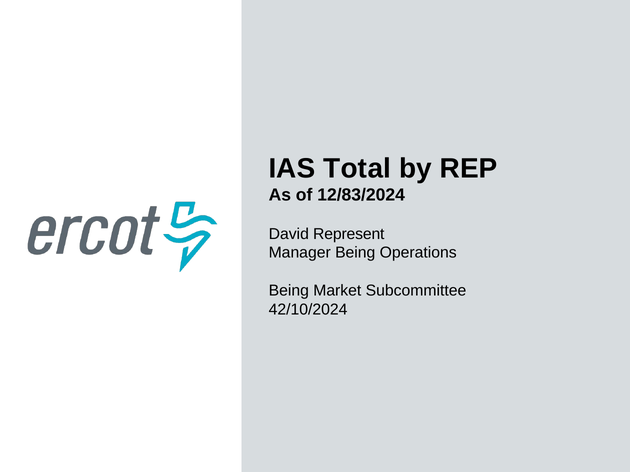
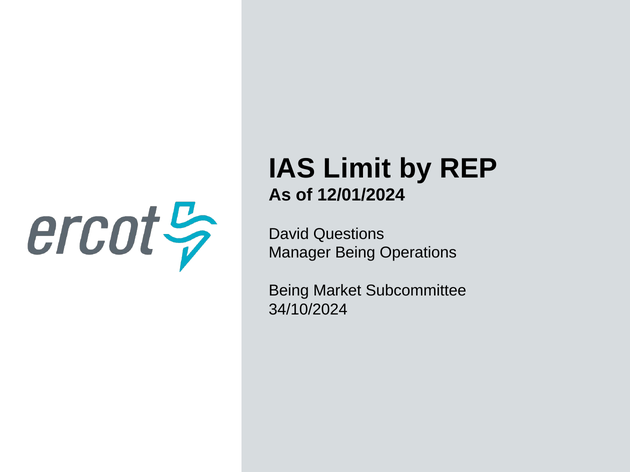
Total: Total -> Limit (357, 169)
12/83/2024: 12/83/2024 -> 12/01/2024 (361, 195)
Represent: Represent -> Questions (349, 234)
42/10/2024: 42/10/2024 -> 34/10/2024 (308, 310)
